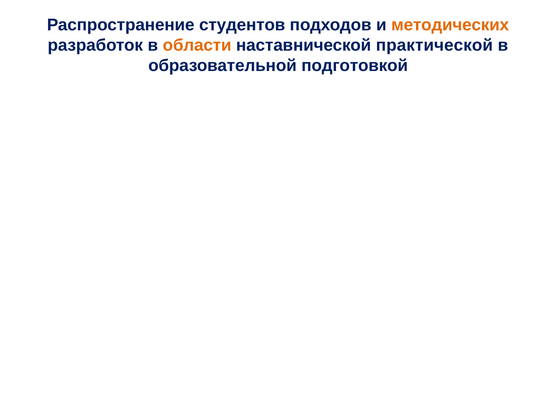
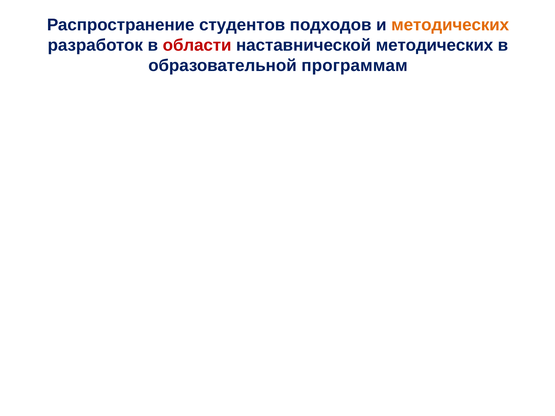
области colour: orange -> red (197, 45)
наставнической практической: практической -> методических (435, 45)
подготовкой: подготовкой -> программам (355, 66)
